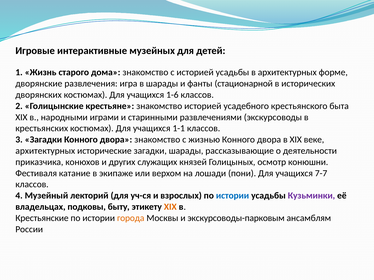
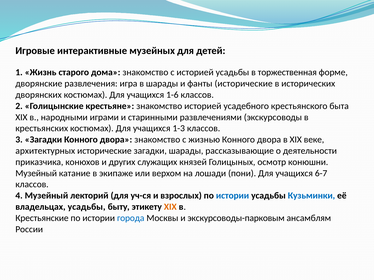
в архитектурных: архитектурных -> торжественная (287, 73)
фанты стационарной: стационарной -> исторические (244, 84)
1-1: 1-1 -> 1-3 (179, 129)
Фестиваля: Фестиваля -> Музейный (36, 173)
7-7: 7-7 -> 6-7 (321, 173)
Кузьминки colour: purple -> blue (311, 196)
владельцах подковы: подковы -> усадьбы (87, 207)
города colour: orange -> blue (131, 218)
